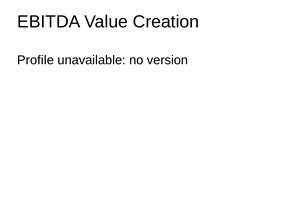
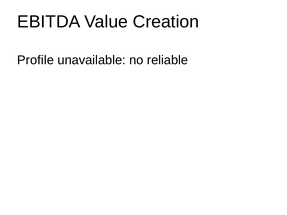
version: version -> reliable (168, 60)
